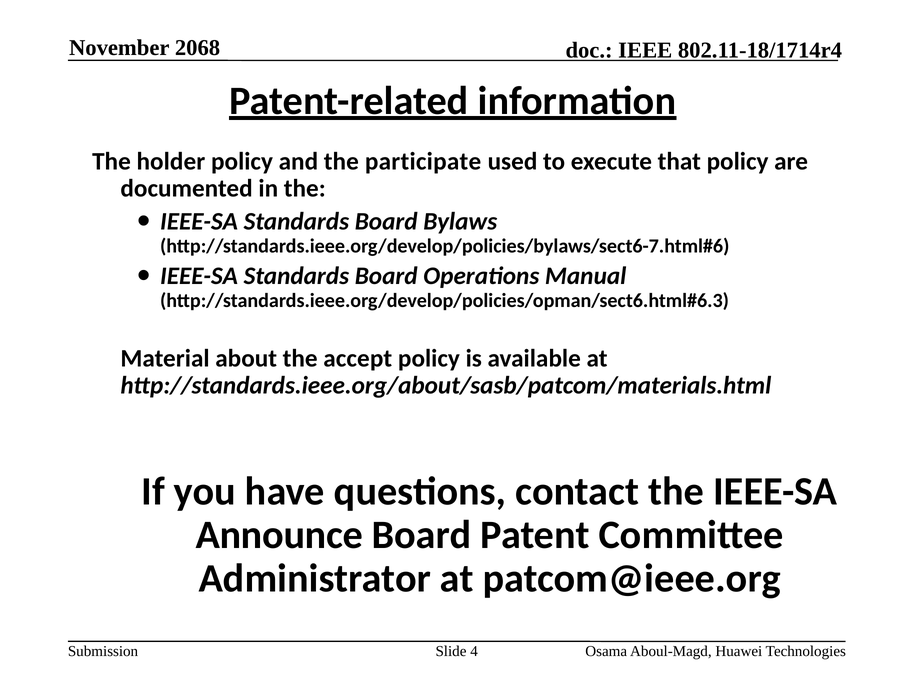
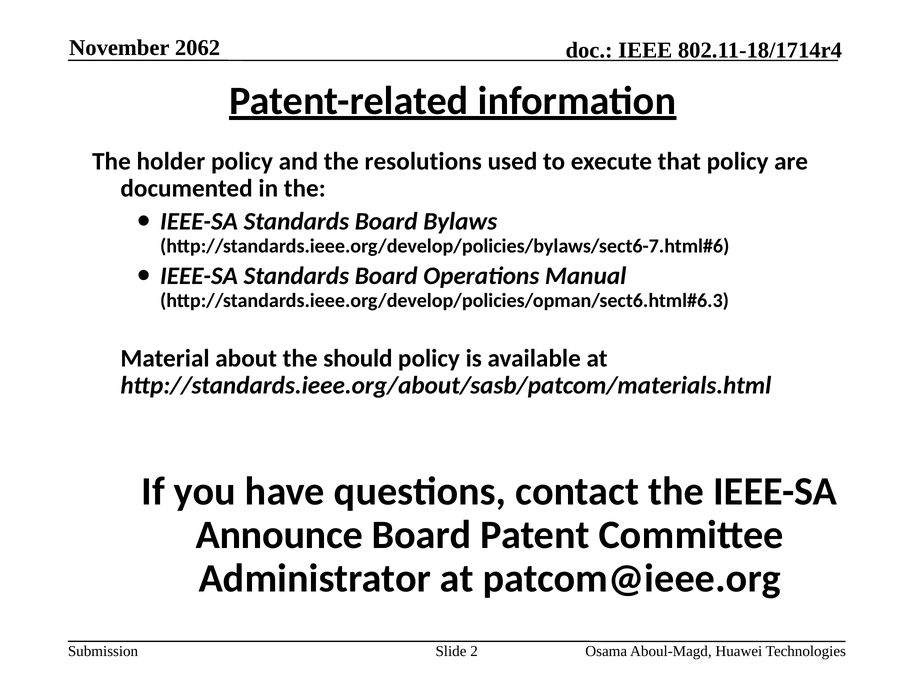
2068: 2068 -> 2062 (198, 48)
participate: participate -> resolutions (423, 162)
accept: accept -> should (358, 359)
4: 4 -> 2 (474, 652)
